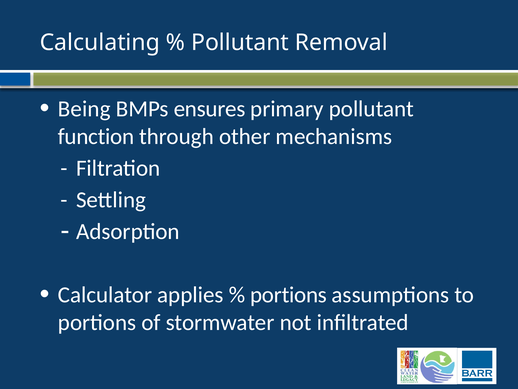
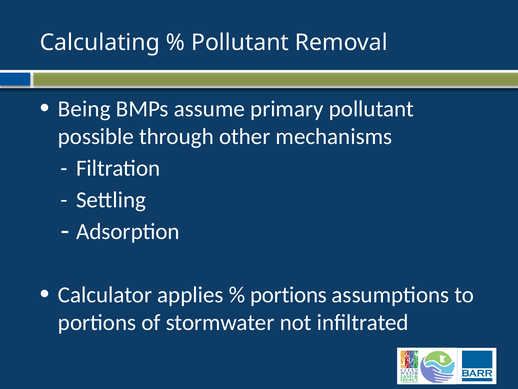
ensures: ensures -> assume (209, 109)
function: function -> possible (96, 136)
